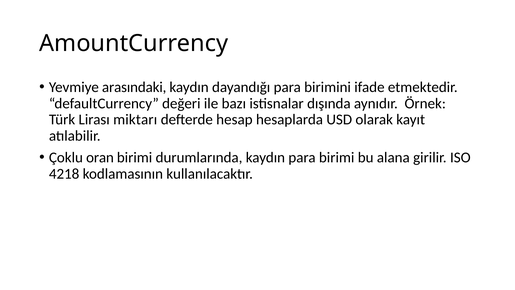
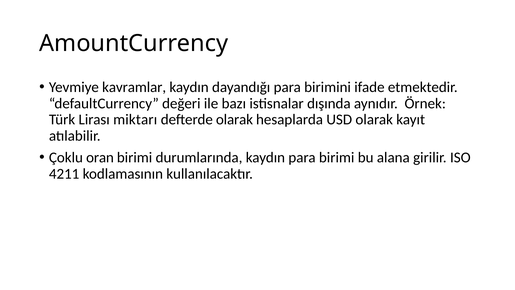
arasındaki: arasındaki -> kavramlar (134, 87)
defterde hesap: hesap -> olarak (235, 120)
4218: 4218 -> 4211 (64, 174)
